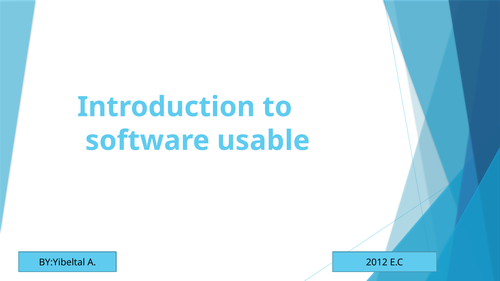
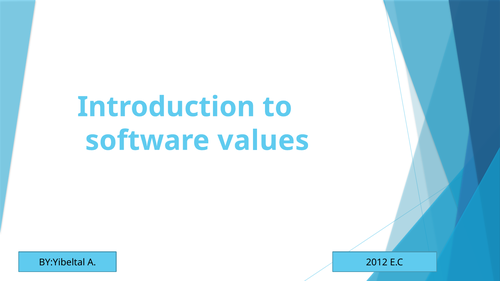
usable: usable -> values (263, 141)
